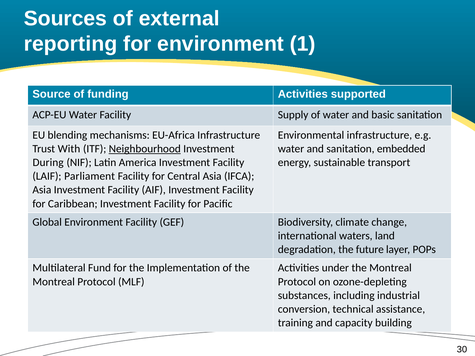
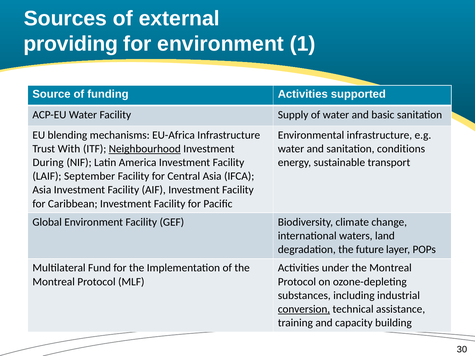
reporting: reporting -> providing (71, 44)
embedded: embedded -> conditions (401, 149)
Parliament: Parliament -> September (90, 176)
conversion underline: none -> present (304, 309)
